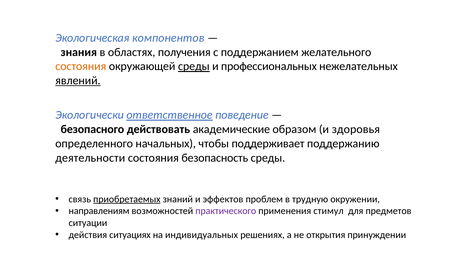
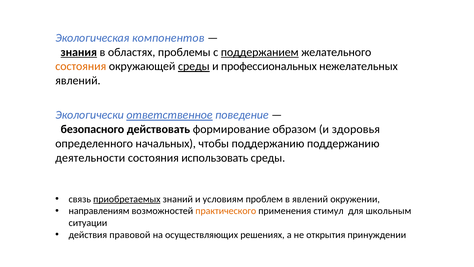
знания underline: none -> present (79, 52)
получения: получения -> проблемы (184, 52)
поддержанием underline: none -> present (260, 52)
явлений underline: present -> none (78, 81)
академические: академические -> формирование (231, 129)
чтобы поддерживает: поддерживает -> поддержанию (268, 143)
безопасность: безопасность -> использовать (215, 158)
эффектов: эффектов -> условиям (223, 199)
в трудную: трудную -> явлений (310, 199)
практического colour: purple -> orange (226, 211)
предметов: предметов -> школьным (388, 211)
ситуациях: ситуациях -> правовой (130, 234)
индивидуальных: индивидуальных -> осуществляющих (202, 234)
